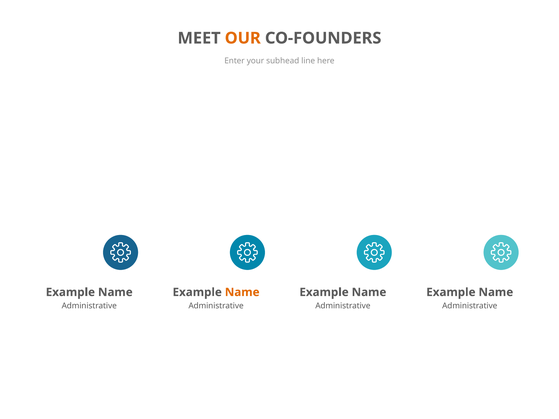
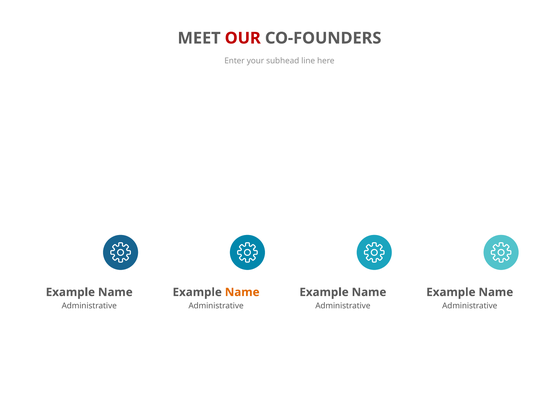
OUR colour: orange -> red (243, 38)
